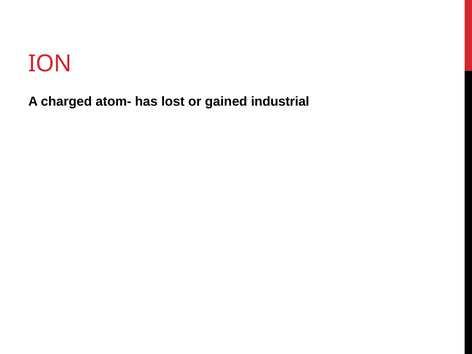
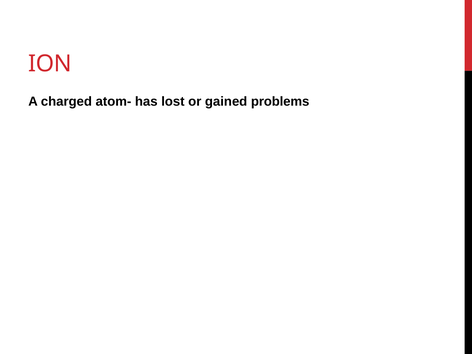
industrial: industrial -> problems (280, 102)
